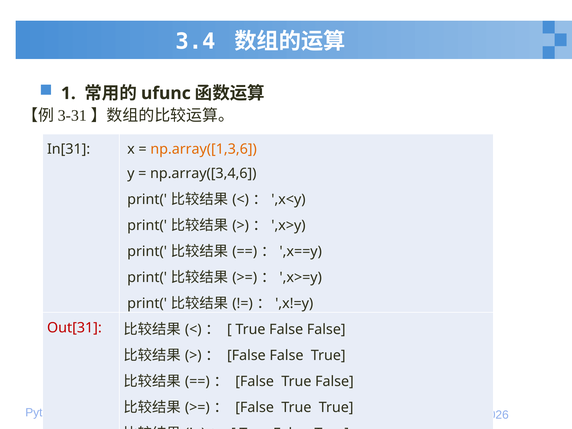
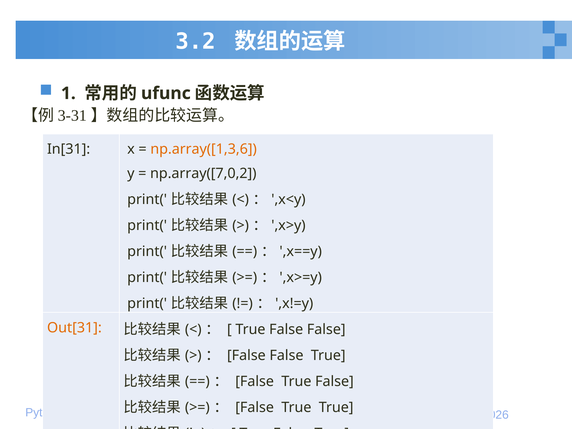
3.4: 3.4 -> 3.2 (196, 41)
np.array([3,4,6: np.array([3,4,6 -> np.array([7,0,2 (203, 174)
Out[31 colour: red -> orange (74, 328)
